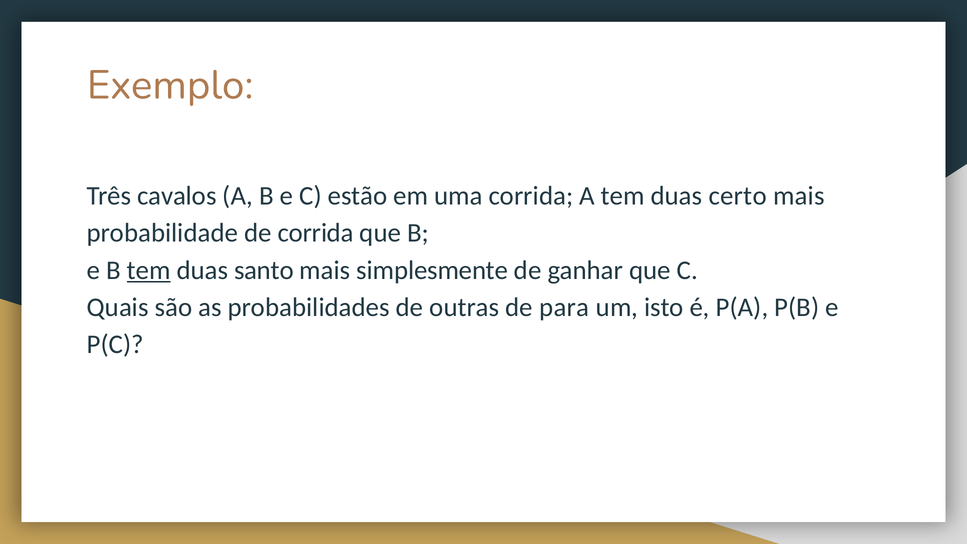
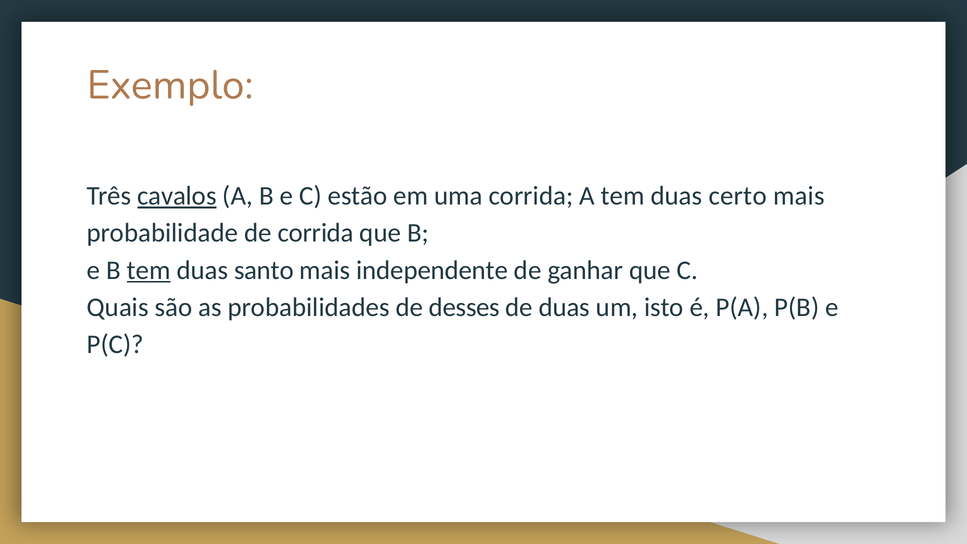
cavalos underline: none -> present (177, 196)
simplesmente: simplesmente -> independente (432, 270)
outras: outras -> desses (464, 307)
de para: para -> duas (564, 307)
